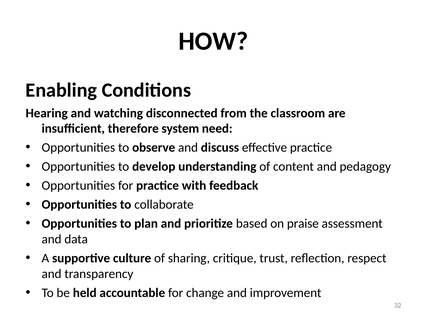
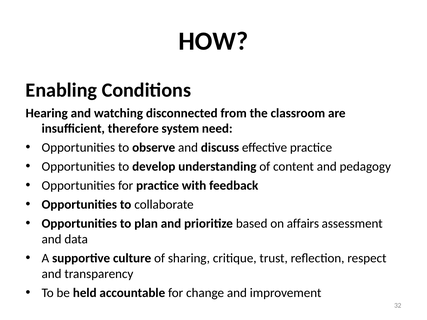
praise: praise -> affairs (303, 224)
